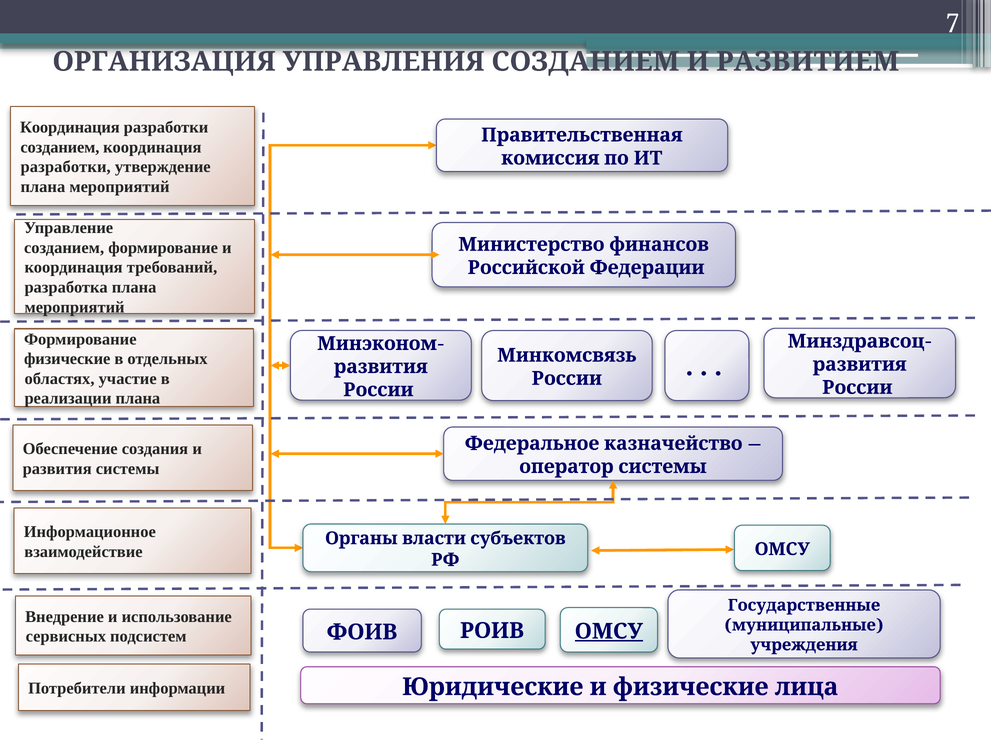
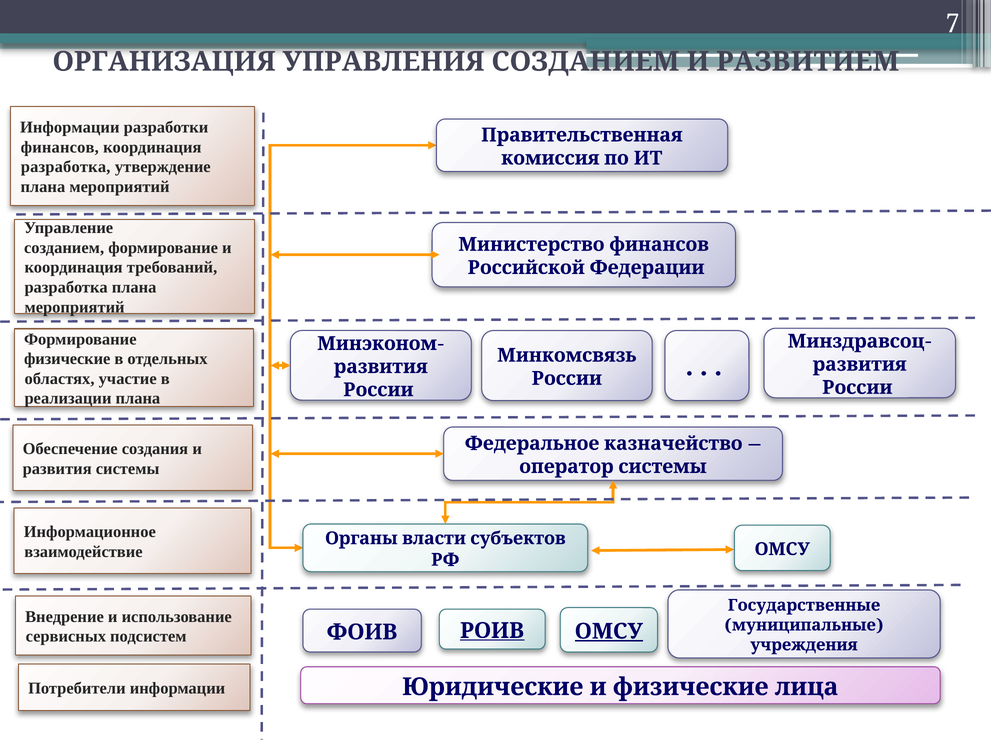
Координация: Координация -> Информации (70, 127)
созданием: созданием -> финансов (60, 147)
разработки: разработки -> разработка (66, 167)
РОИВ underline: none -> present (492, 631)
